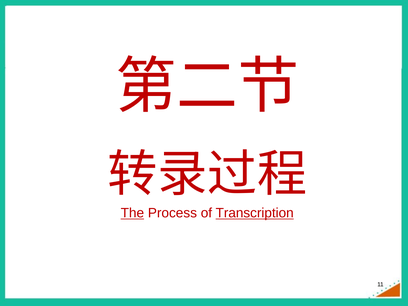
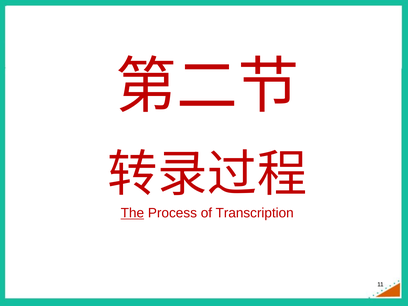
Transcription underline: present -> none (255, 213)
